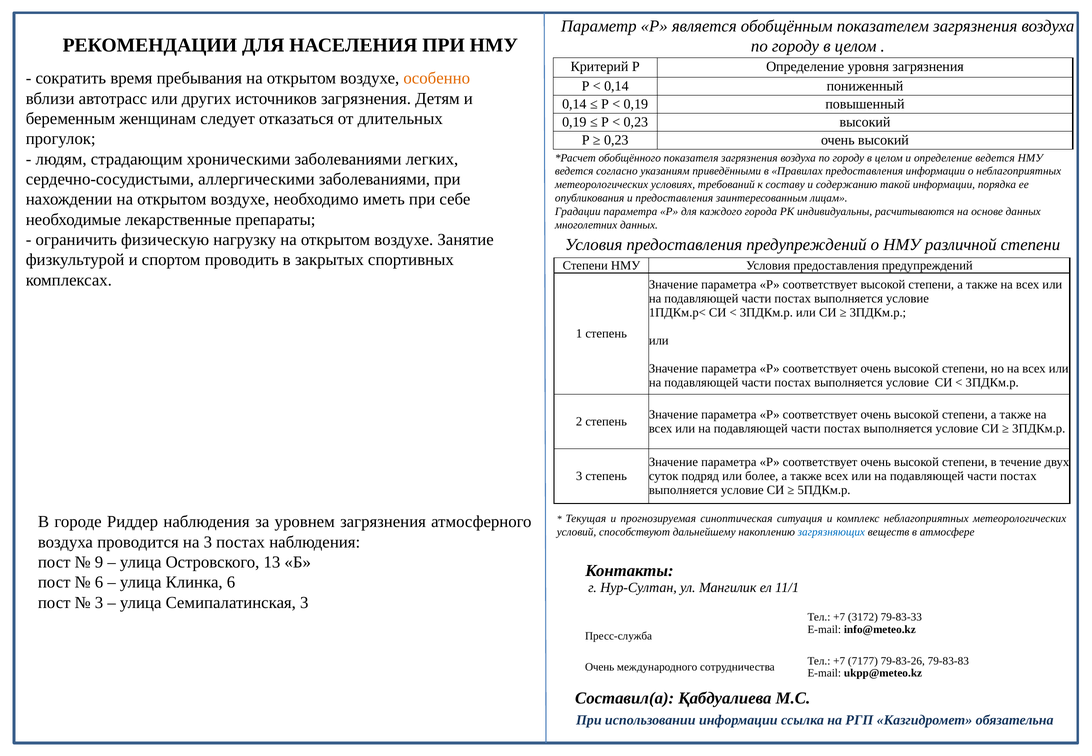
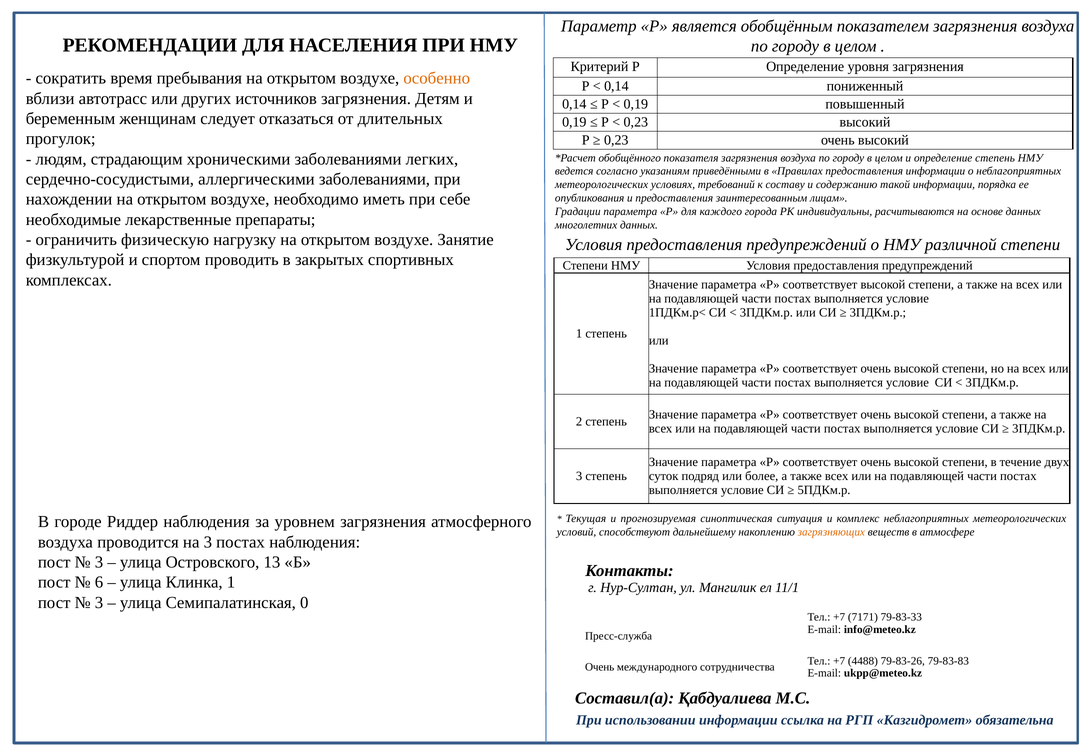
определение ведется: ведется -> степень (995, 158)
загрязняющих colour: blue -> orange (831, 532)
9: 9 -> 3 (99, 562)
Клинка 6: 6 -> 1 (231, 582)
Семипалатинская 3: 3 -> 0 (304, 603)
3172: 3172 -> 7171 (863, 617)
7177: 7177 -> 4488 (863, 661)
